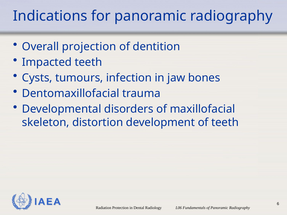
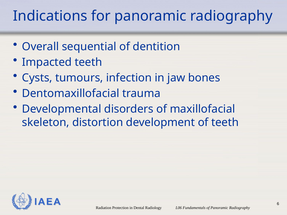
projection: projection -> sequential (89, 47)
